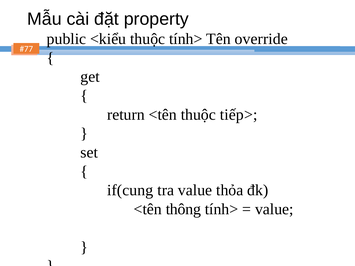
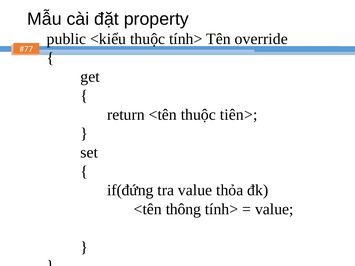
tiếp>: tiếp> -> tiên> (239, 115)
if(cung: if(cung -> if(đứng (130, 190)
